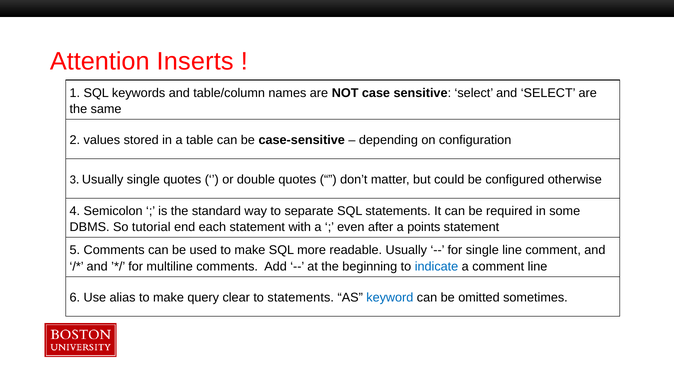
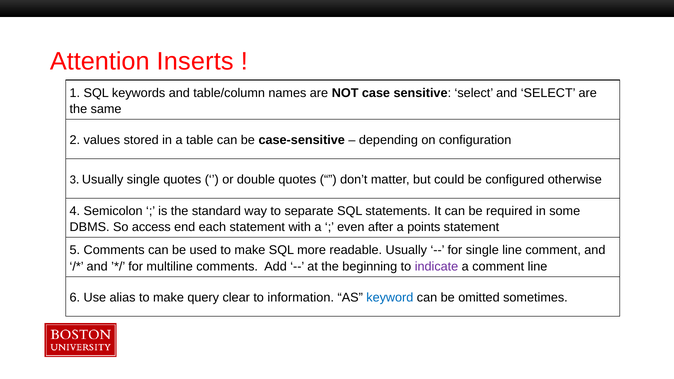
tutorial: tutorial -> access (151, 227)
indicate colour: blue -> purple (436, 267)
to statements: statements -> information (301, 298)
